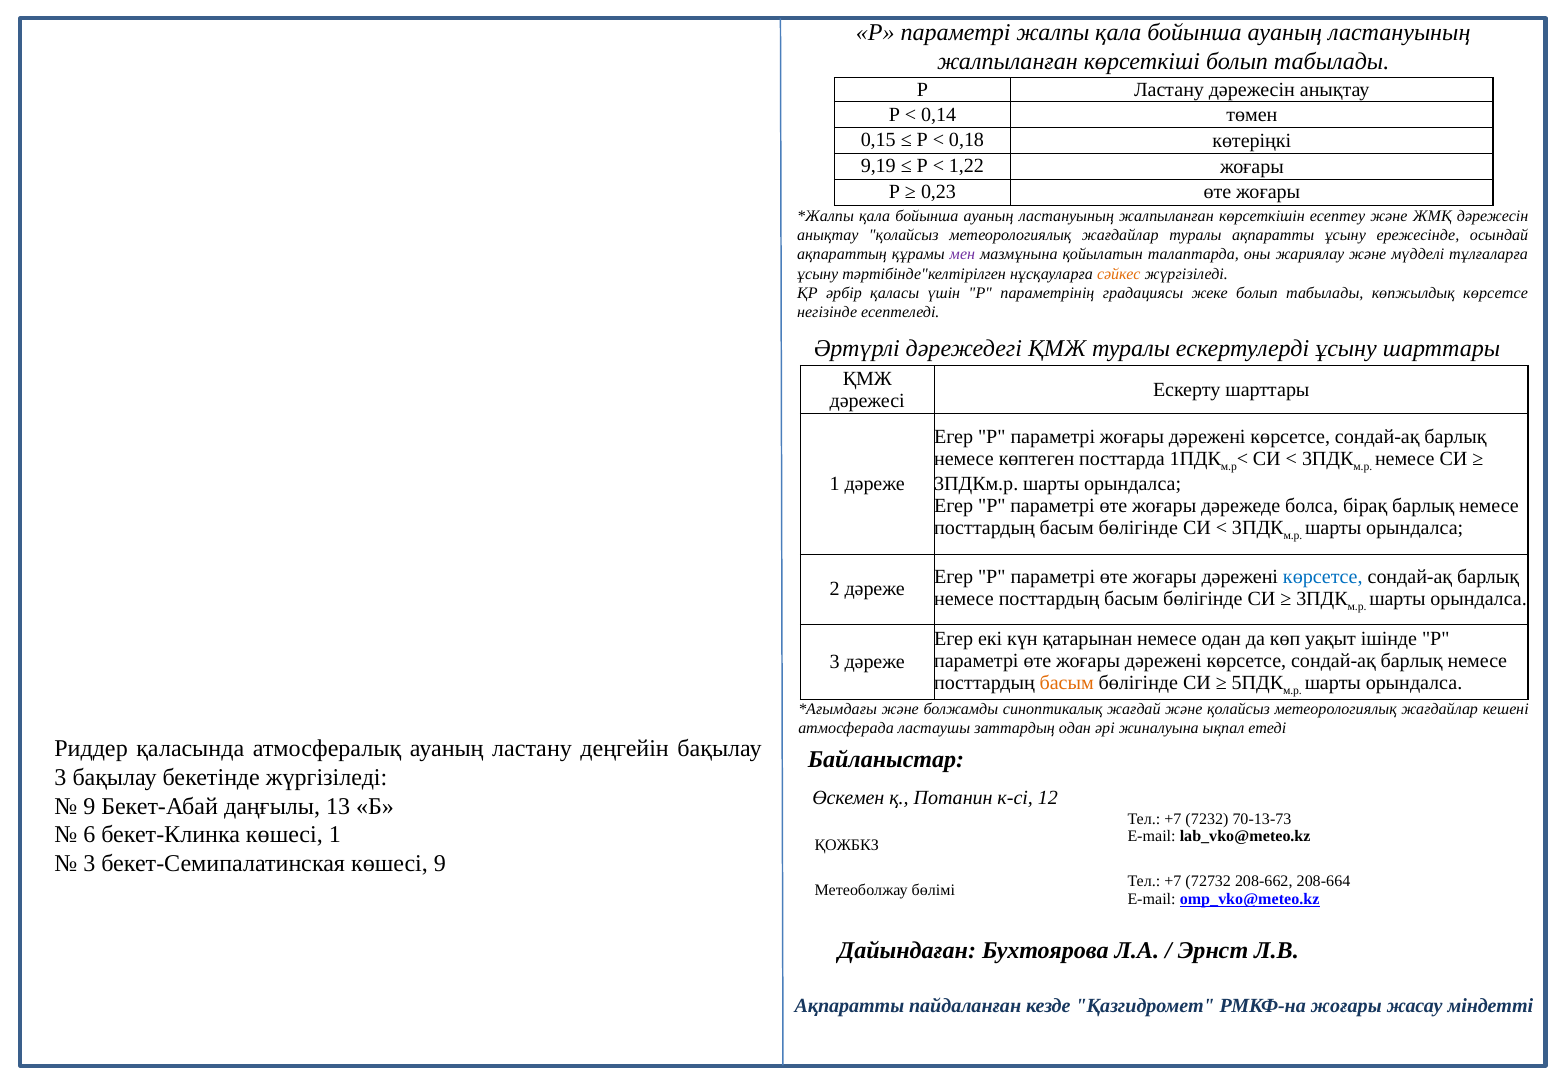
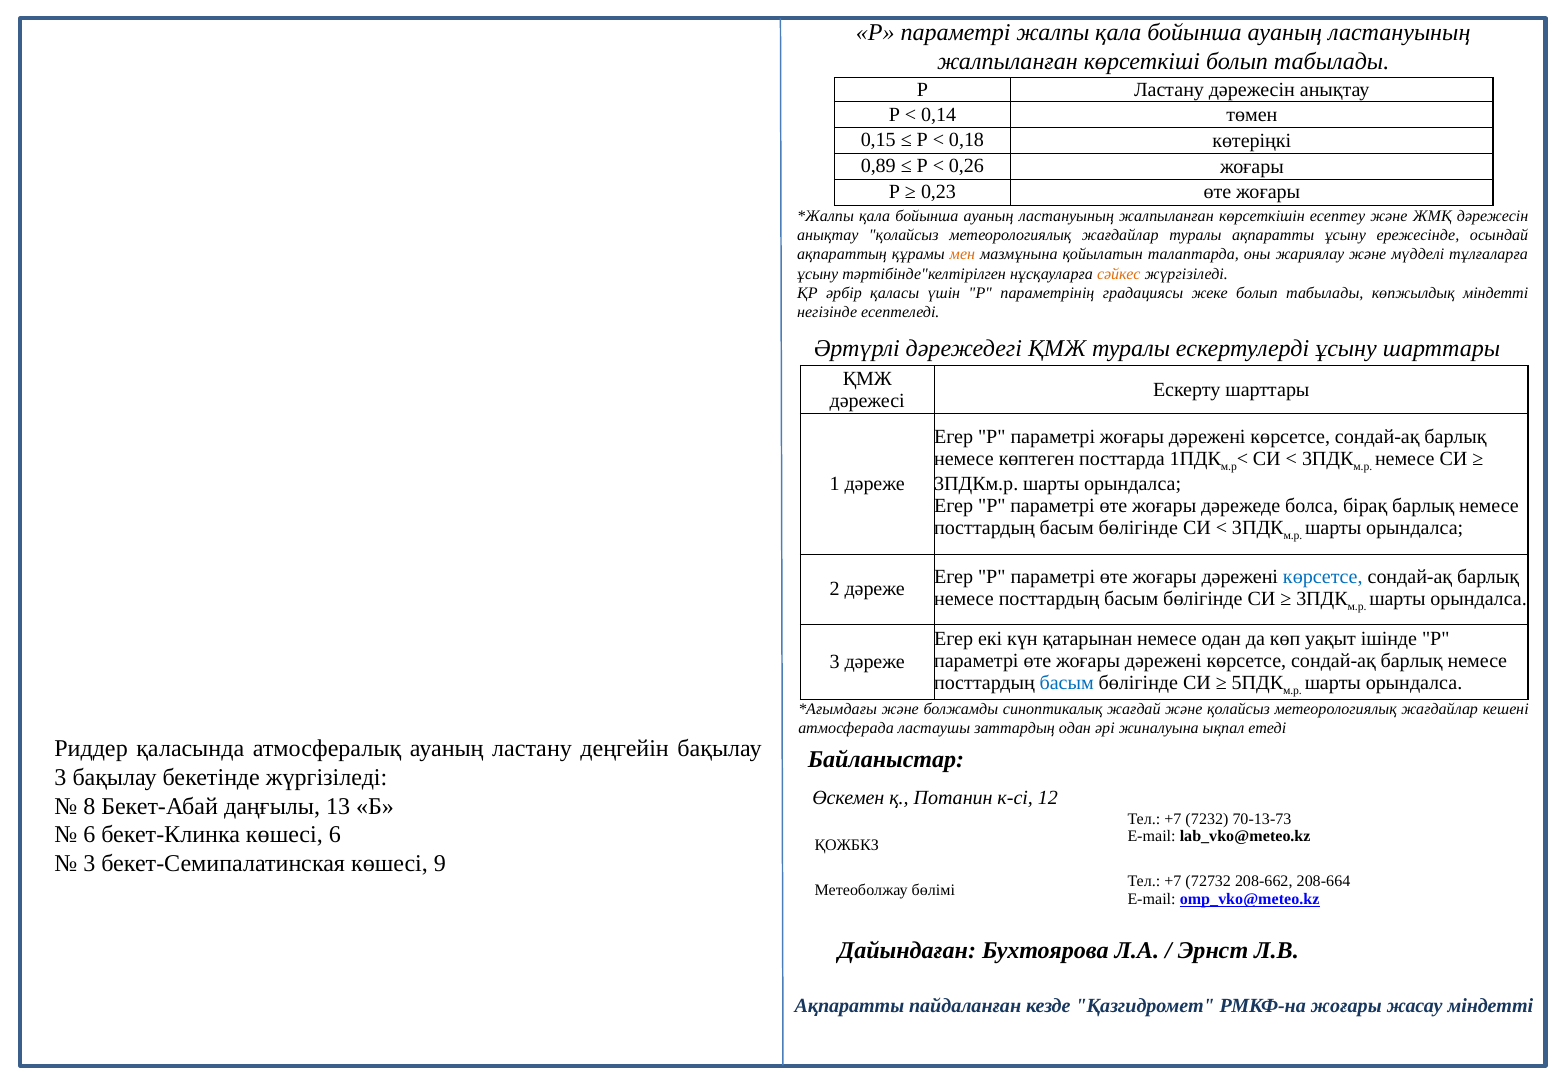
9,19: 9,19 -> 0,89 (878, 166)
1,22: 1,22 -> 0,26 (966, 166)
мен colour: purple -> orange (962, 255)
көпжылдық көрсетсе: көрсетсе -> міндетті (1496, 293)
басым colour: orange -> blue (1067, 683)
9: 9 -> 8 (89, 806)
көшесі 1: 1 -> 6 (335, 835)
